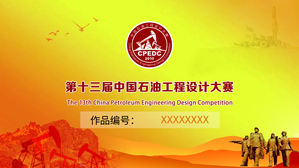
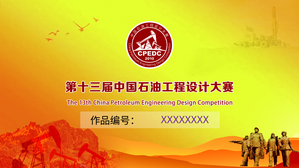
XXXXXXXX colour: orange -> purple (185, 120)
